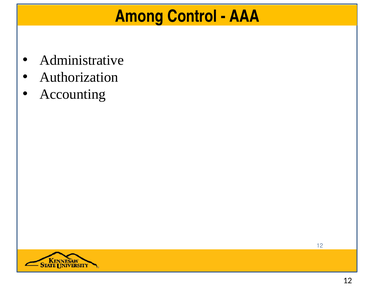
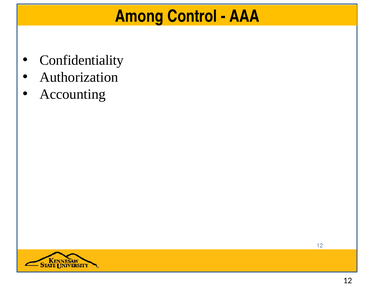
Administrative: Administrative -> Confidentiality (82, 60)
